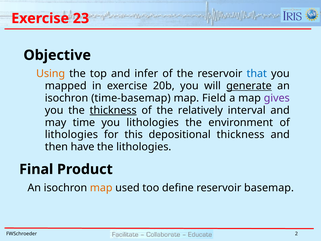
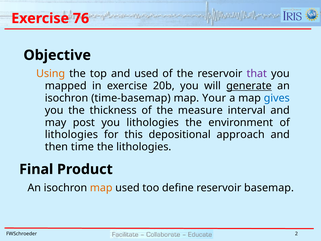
23: 23 -> 76 (81, 18)
and infer: infer -> used (146, 74)
that colour: blue -> purple (257, 74)
Field: Field -> Your (214, 98)
gives colour: purple -> blue (277, 98)
thickness underline: present -> none (113, 110)
relatively: relatively -> measure (200, 110)
time: time -> post (84, 122)
depositional thickness: thickness -> approach (241, 135)
have: have -> time (82, 147)
